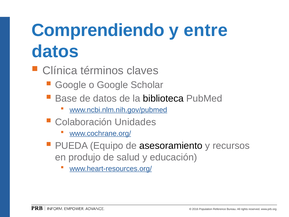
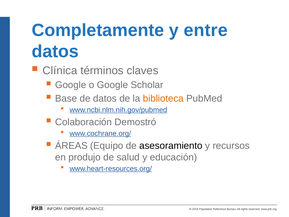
Comprendiendo: Comprendiendo -> Completamente (98, 30)
biblioteca colour: black -> orange (163, 98)
Unidades: Unidades -> Demostró (135, 122)
PUEDA: PUEDA -> ÁREAS (71, 146)
